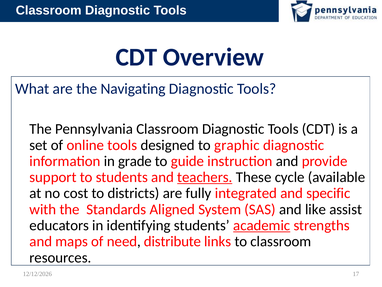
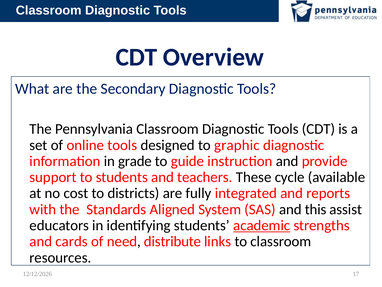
Navigating: Navigating -> Secondary (133, 89)
teachers underline: present -> none (205, 177)
specific: specific -> reports (328, 193)
like: like -> this (316, 209)
maps: maps -> cards (72, 241)
